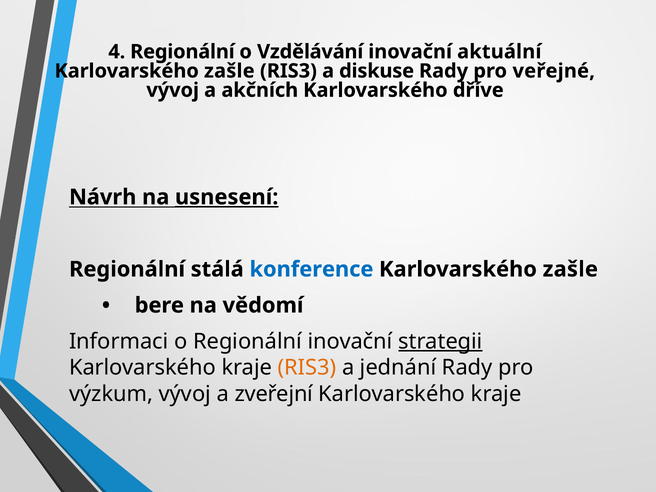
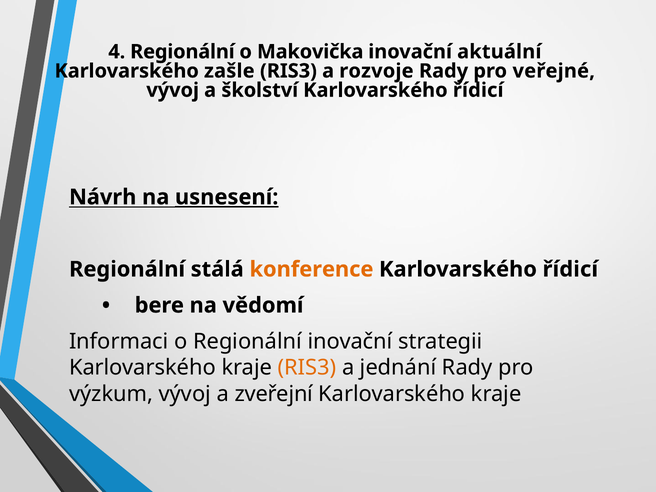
Vzdělávání: Vzdělávání -> Makovička (310, 52)
diskuse: diskuse -> rozvoje (376, 71)
akčních: akčních -> školství (260, 90)
dříve: dříve -> řídicí (478, 90)
konference colour: blue -> orange (311, 269)
zašle: zašle -> řídicí (570, 269)
strategii underline: present -> none (440, 341)
